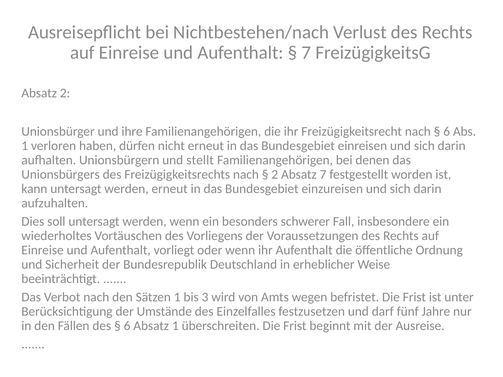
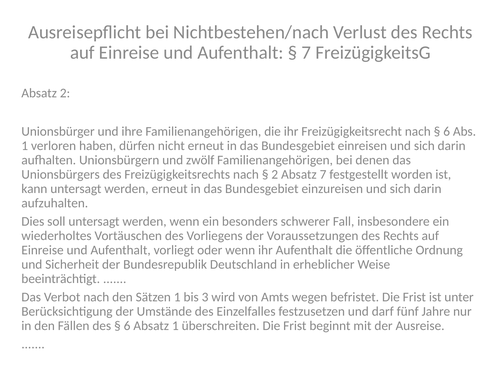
stellt: stellt -> zwölf (200, 160)
